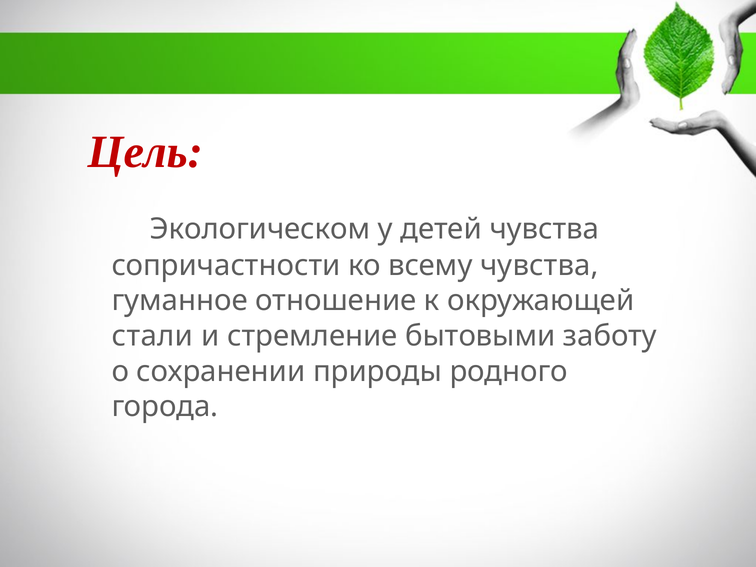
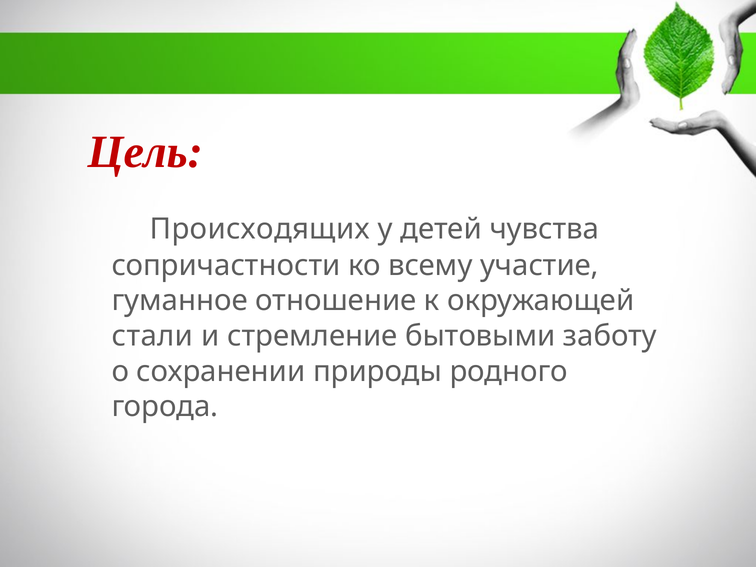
Экологическом: Экологическом -> Происходящих (260, 229)
всему чувства: чувства -> участие (539, 265)
